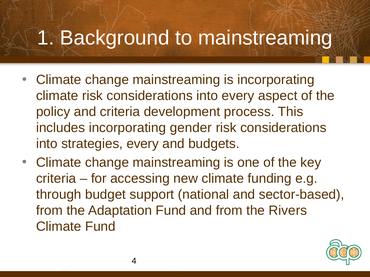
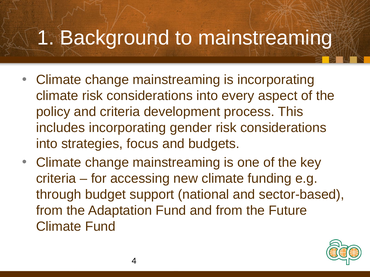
strategies every: every -> focus (143, 144)
Rivers: Rivers -> Future (288, 211)
